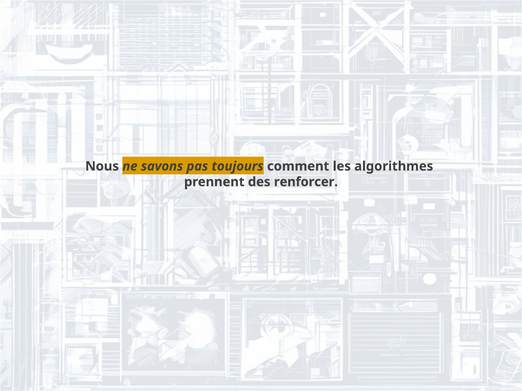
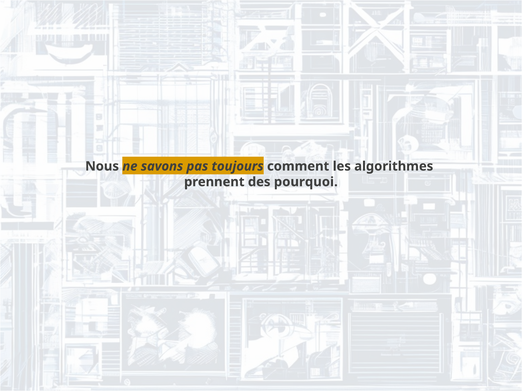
renforcer: renforcer -> pourquoi (306, 182)
